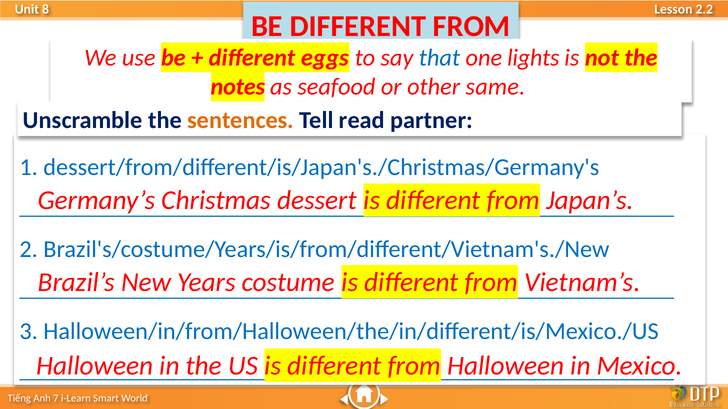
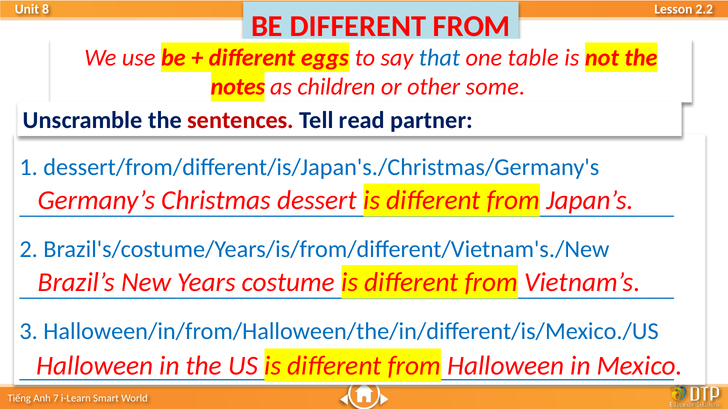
lights: lights -> table (533, 58)
seafood: seafood -> children (336, 87)
same: same -> some (495, 87)
sentences colour: orange -> red (241, 121)
